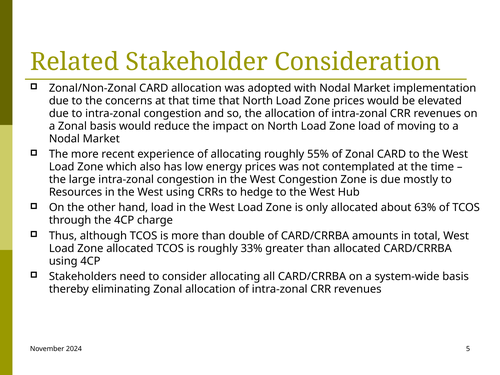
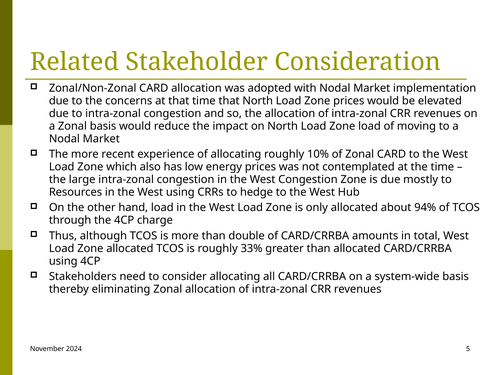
55%: 55% -> 10% (318, 154)
63%: 63% -> 94% (425, 208)
